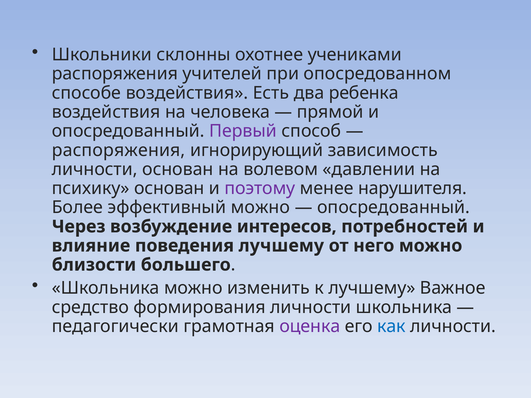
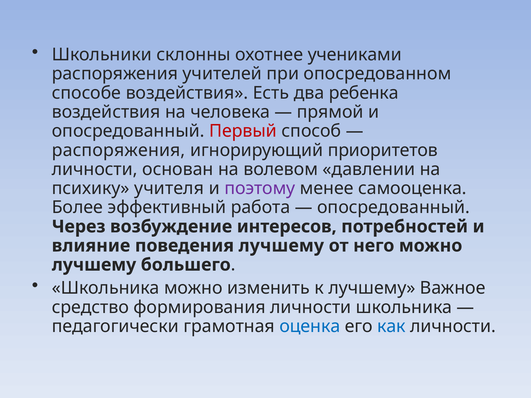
Первый colour: purple -> red (243, 131)
зависимость: зависимость -> приоритетов (383, 150)
психику основан: основан -> учителя (169, 188)
нарушителя: нарушителя -> самооценка (412, 188)
эффективный можно: можно -> работа (260, 208)
близости: близости -> лучшему (94, 265)
оценка colour: purple -> blue (310, 326)
